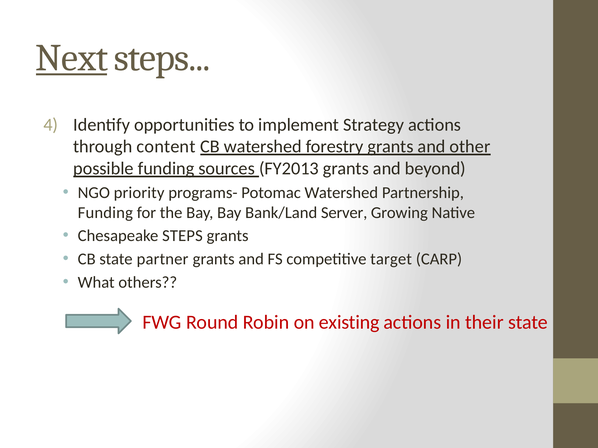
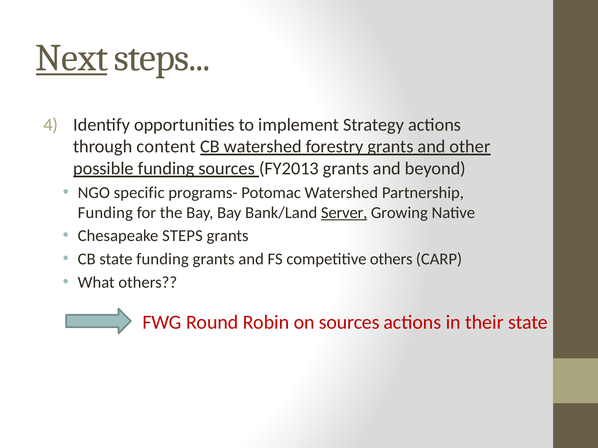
priority: priority -> specific (139, 193)
Server underline: none -> present (344, 213)
state partner: partner -> funding (163, 259)
competitive target: target -> others (391, 259)
on existing: existing -> sources (349, 323)
